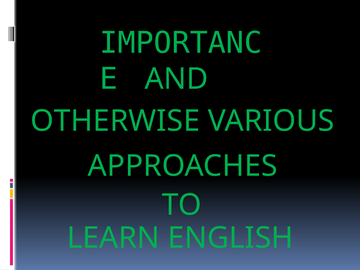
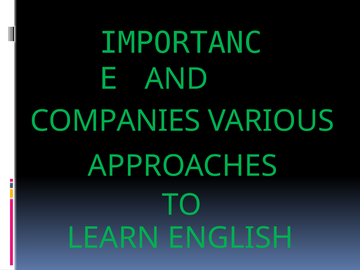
OTHERWISE: OTHERWISE -> COMPANIES (115, 121)
